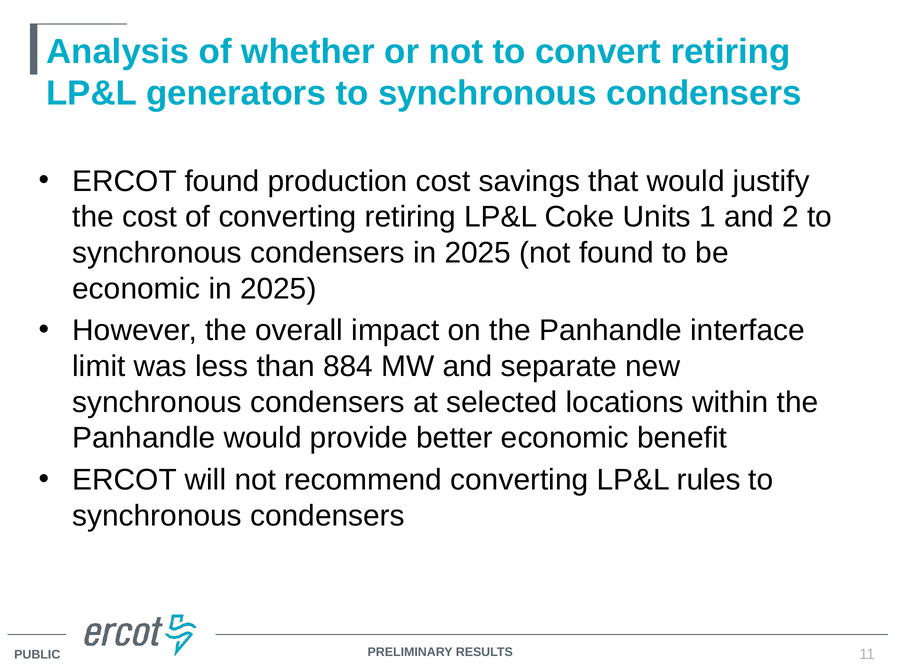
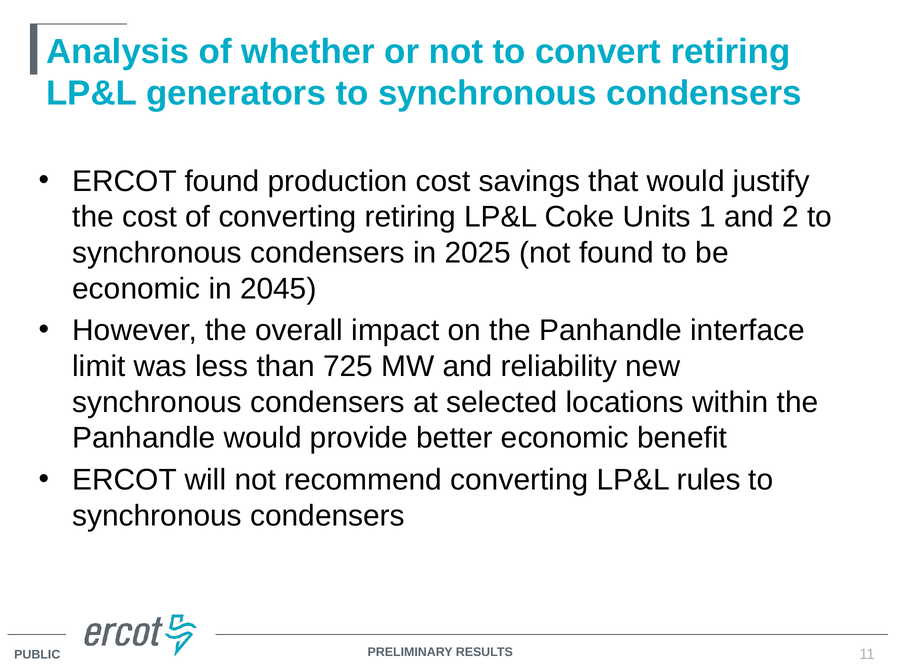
economic in 2025: 2025 -> 2045 (278, 289)
884: 884 -> 725 (348, 367)
separate: separate -> reliability (559, 367)
